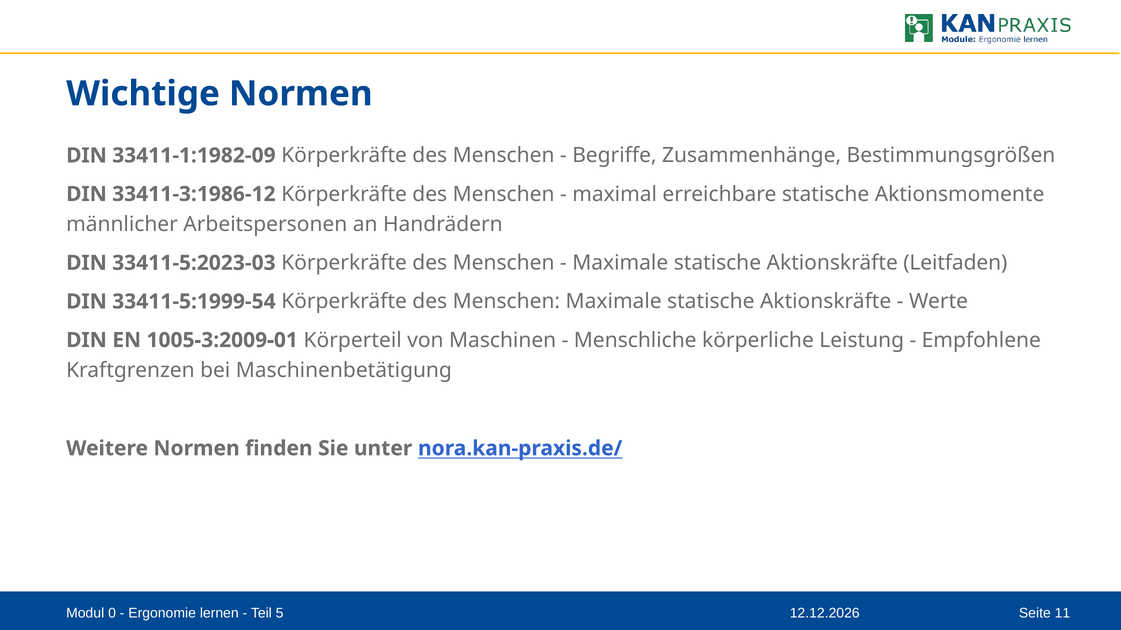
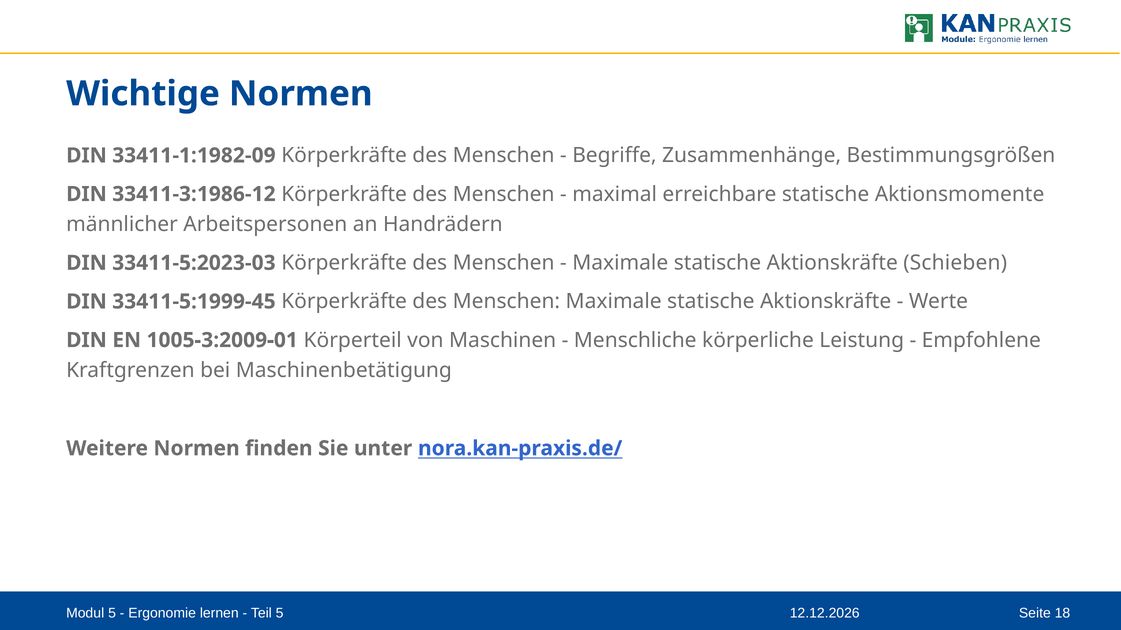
Leitfaden: Leitfaden -> Schieben (955, 263)
33411-5:1999-54: 33411-5:1999-54 -> 33411-5:1999-45 (194, 302)
Modul 0: 0 -> 5 (112, 614)
11: 11 -> 18 (1062, 614)
